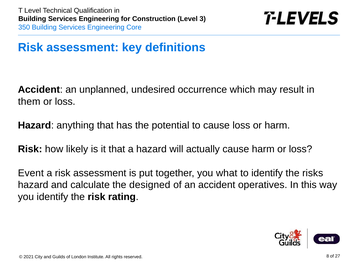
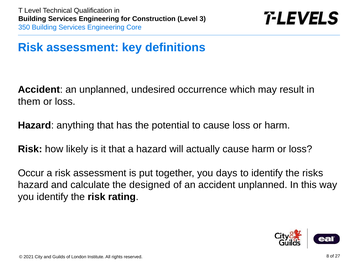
Event: Event -> Occur (31, 173)
what: what -> days (227, 173)
accident operatives: operatives -> unplanned (263, 185)
